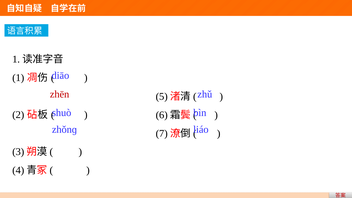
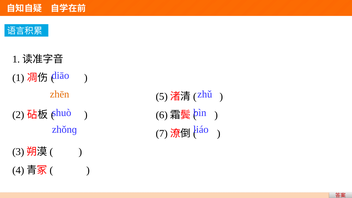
zhēn colour: red -> orange (60, 94)
